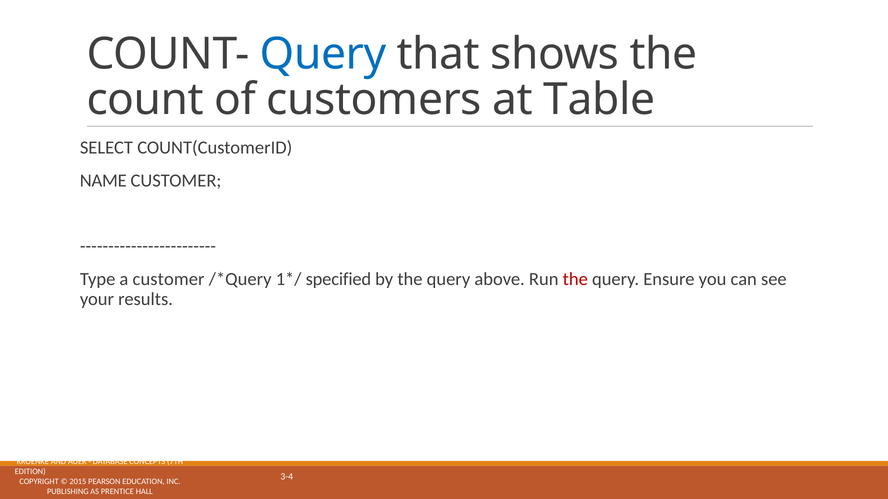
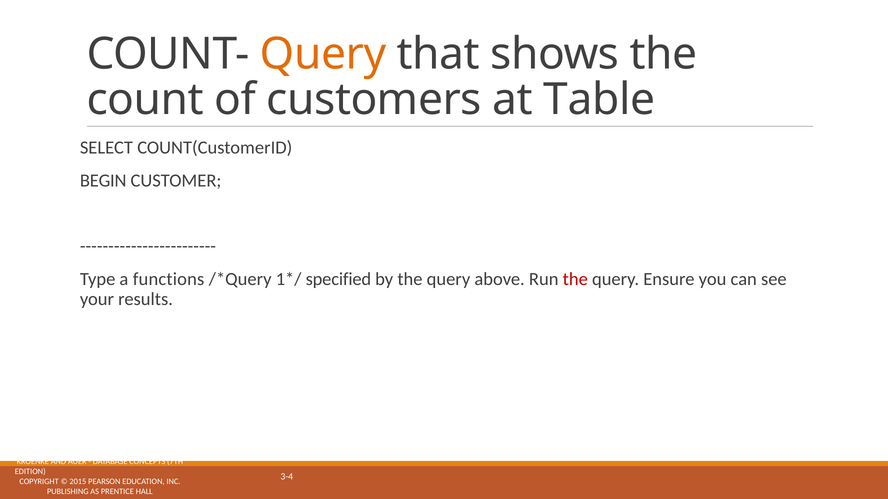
Query colour: blue -> orange (323, 54)
NAME: NAME -> BEGIN (103, 181)
a customer: customer -> functions (169, 279)
